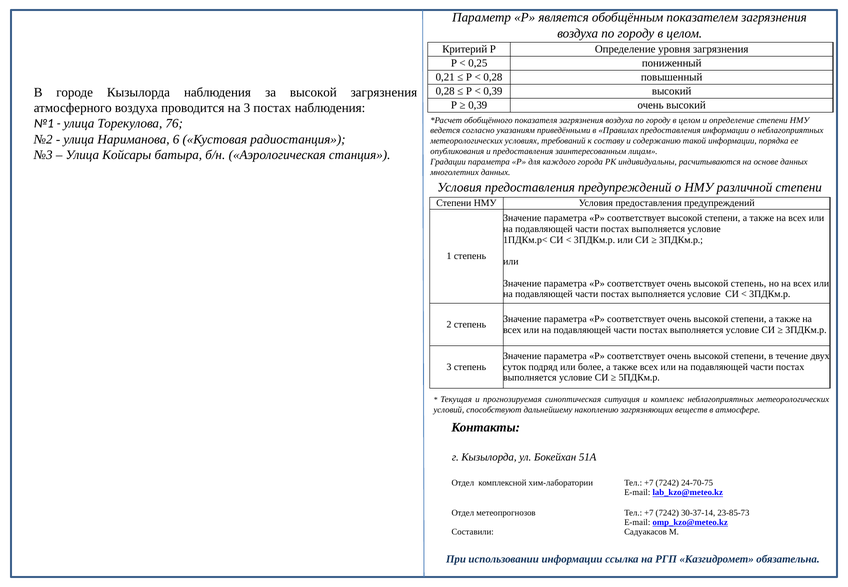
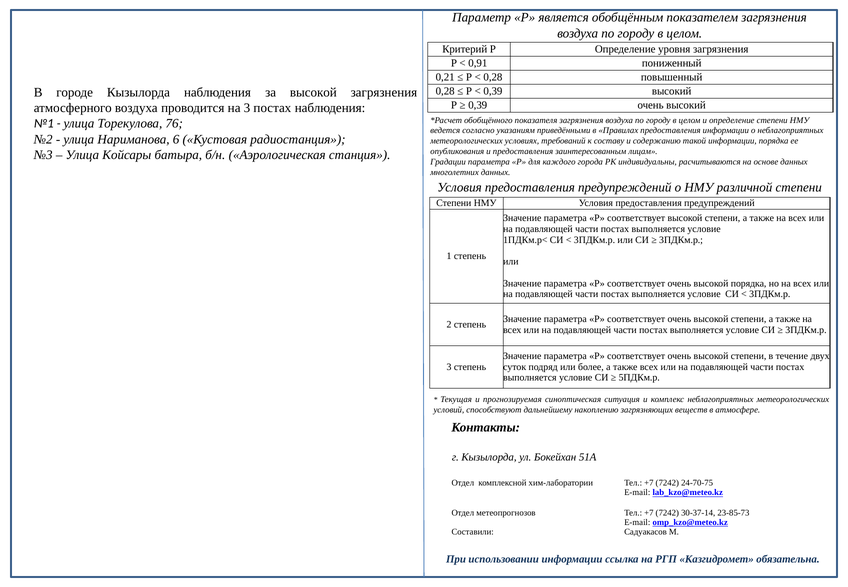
0,25: 0,25 -> 0,91 (478, 63)
высокой степень: степень -> порядка (749, 283)
